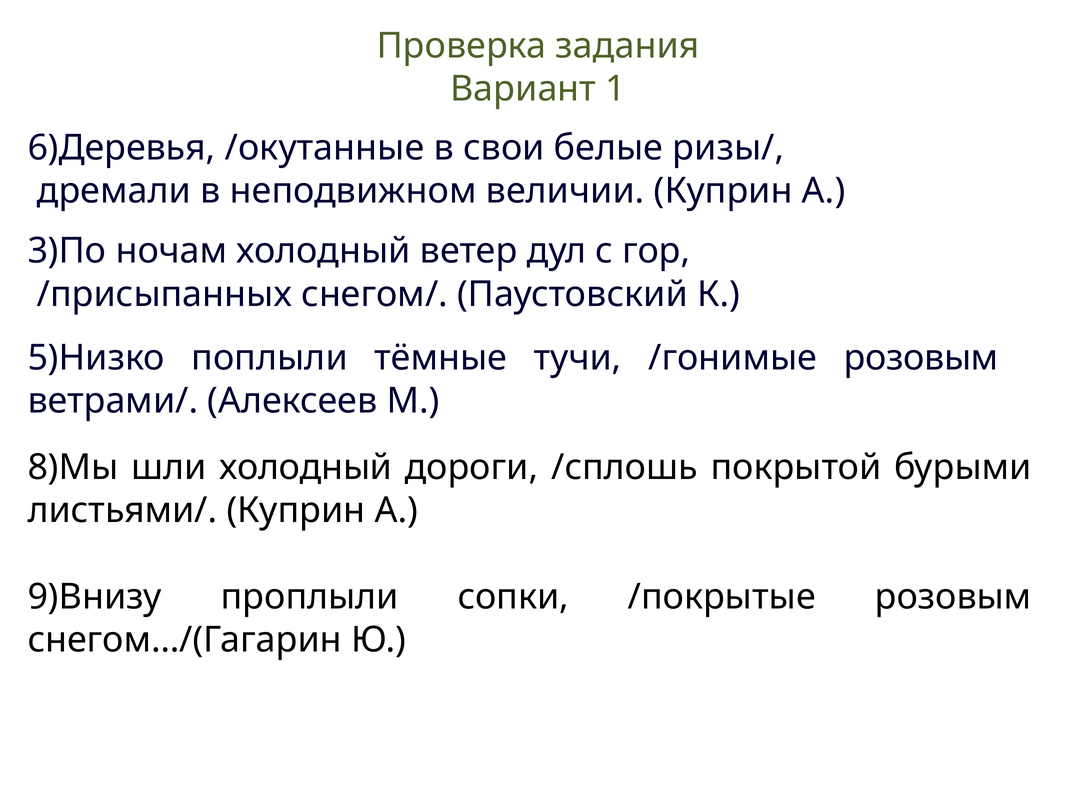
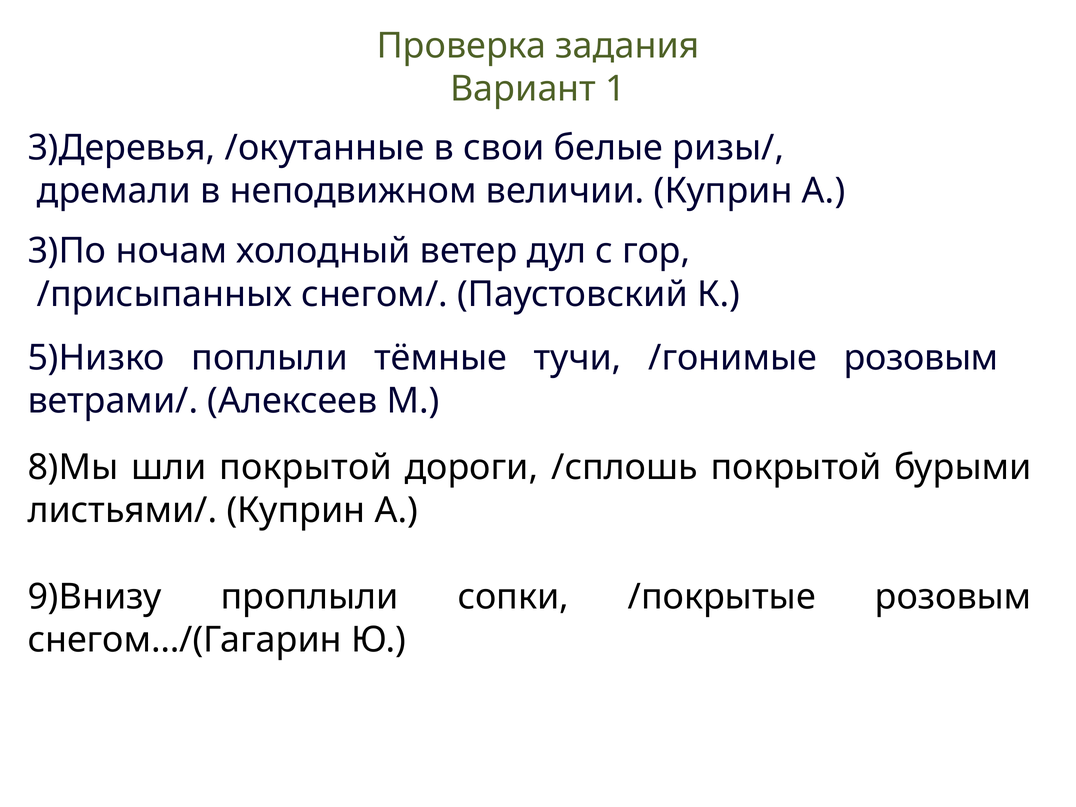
6)Деревья: 6)Деревья -> 3)Деревья (122, 148)
шли холодный: холодный -> покрытой (306, 468)
